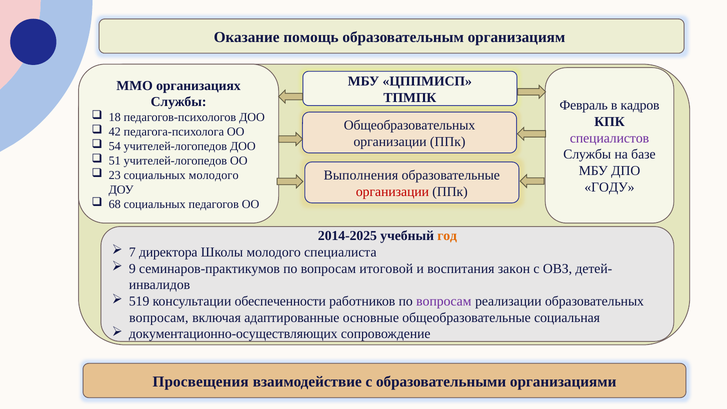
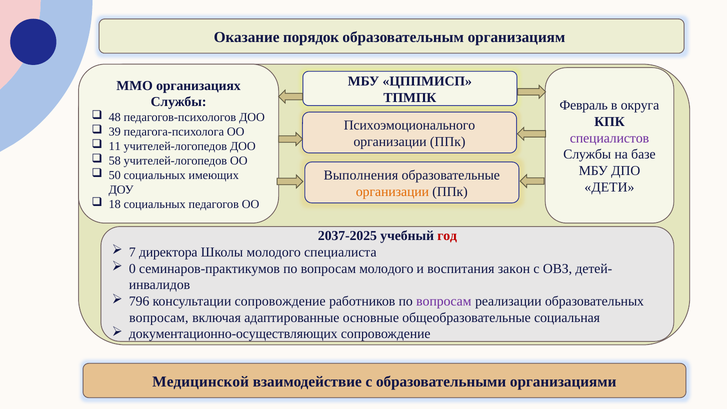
помощь: помощь -> порядок (311, 37)
кадров: кадров -> округа (640, 105)
18: 18 -> 48 (115, 117)
Общеобразовательных: Общеобразовательных -> Психоэмоционального (409, 125)
42: 42 -> 39 (115, 132)
54: 54 -> 11 (115, 146)
51: 51 -> 58 (115, 161)
23: 23 -> 50 (115, 175)
социальных молодого: молодого -> имеющих (214, 175)
ГОДУ: ГОДУ -> ДЕТИ (609, 187)
организации colour: red -> orange (392, 192)
68: 68 -> 18 (115, 204)
2014-2025: 2014-2025 -> 2037-2025 (347, 236)
год colour: orange -> red (447, 236)
9: 9 -> 0 (132, 269)
вопросам итоговой: итоговой -> молодого (386, 269)
519: 519 -> 796 (139, 301)
консультации обеспеченности: обеспеченности -> сопровождение (280, 301)
Просвещения: Просвещения -> Медицинской (201, 381)
